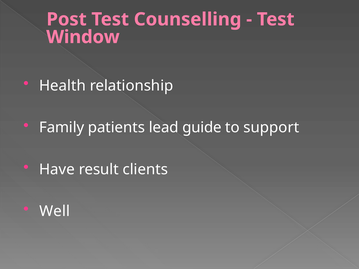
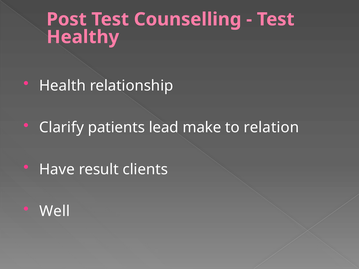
Window: Window -> Healthy (83, 37)
Family: Family -> Clarify (62, 128)
guide: guide -> make (202, 128)
support: support -> relation (271, 128)
